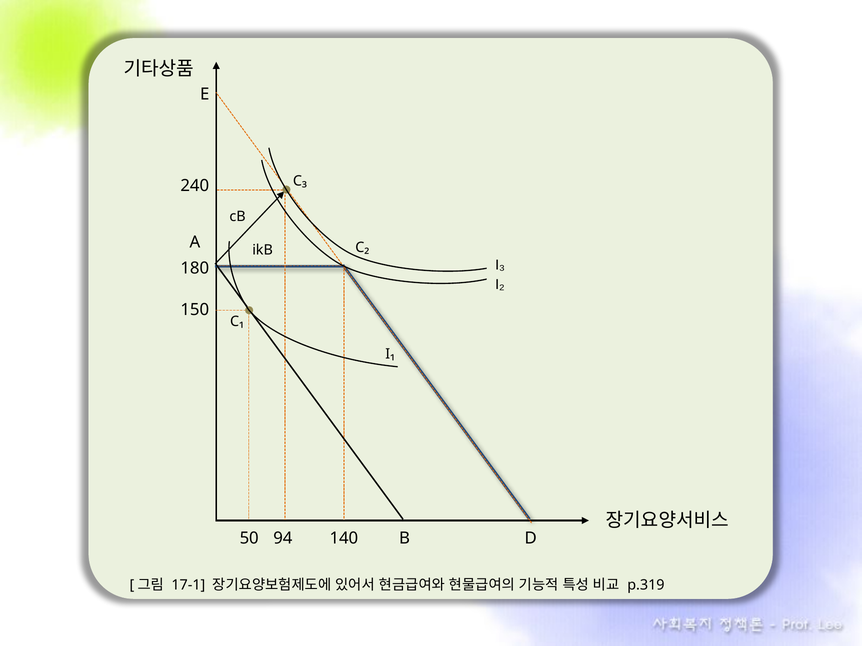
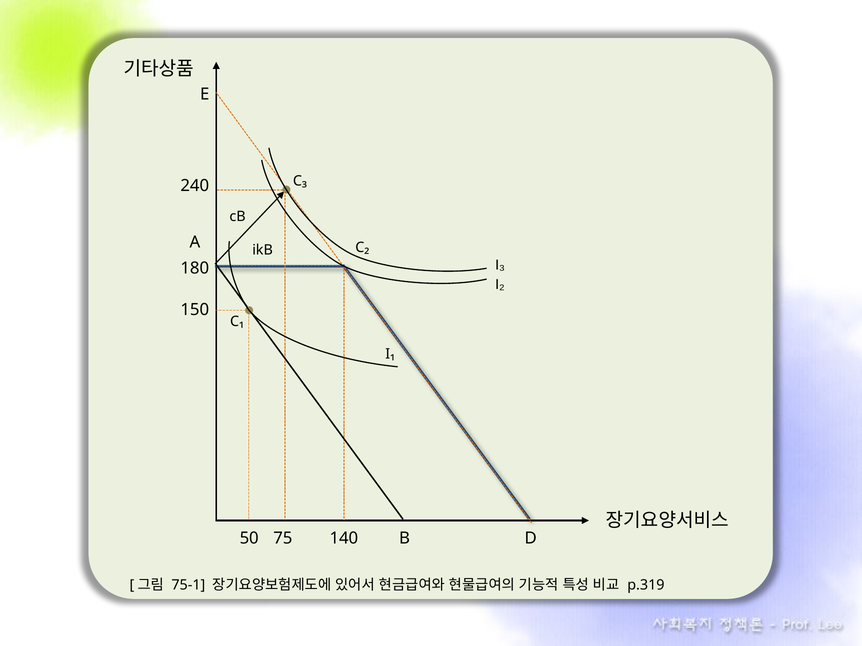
94: 94 -> 75 (283, 539)
17-1: 17-1 -> 75-1 (188, 585)
